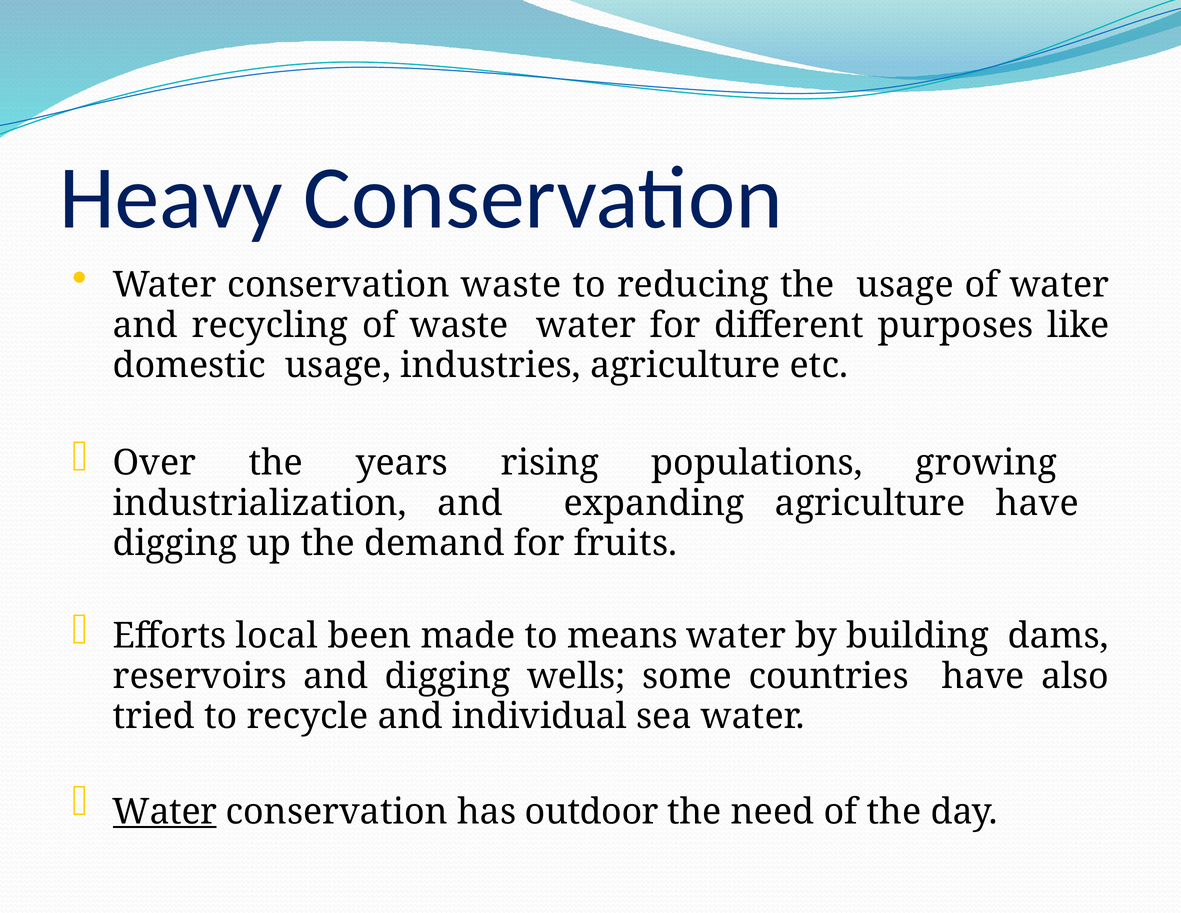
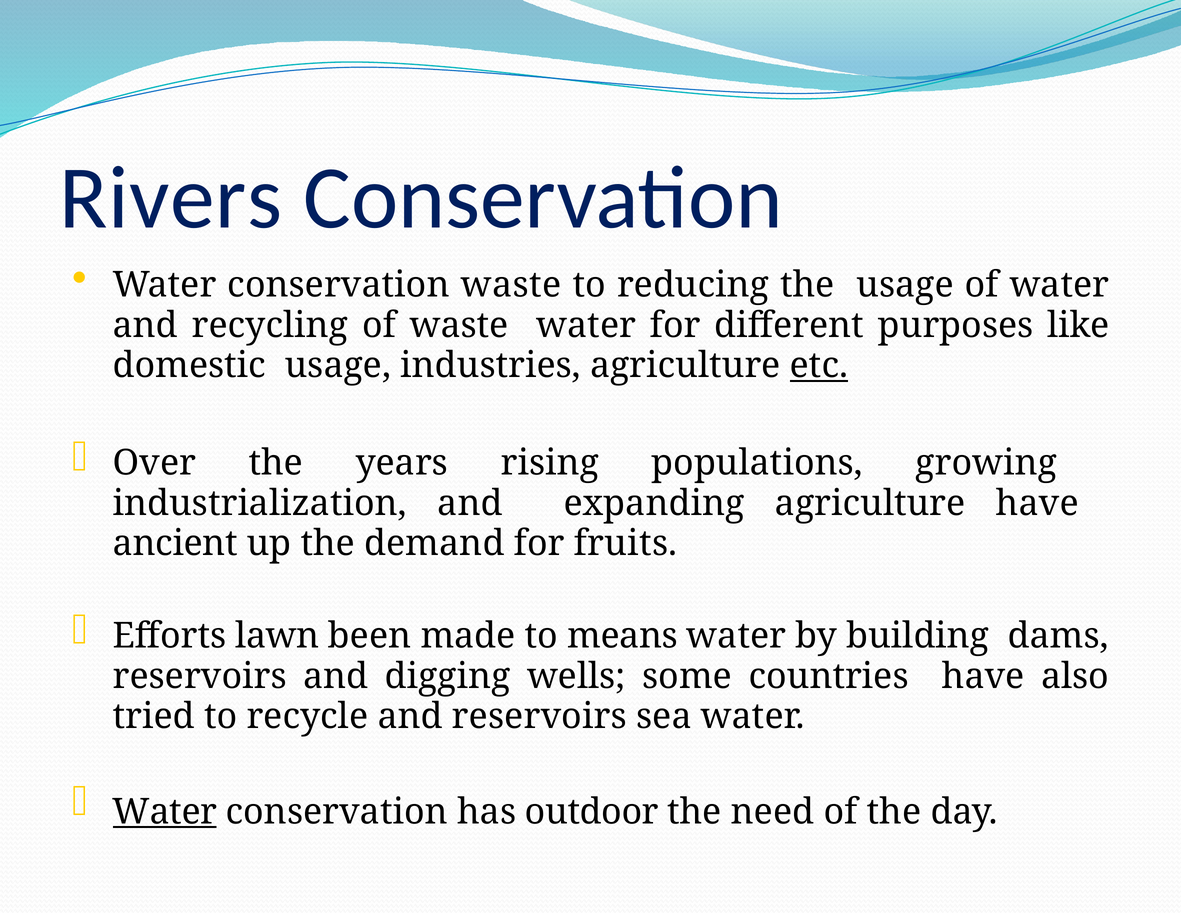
Heavy: Heavy -> Rivers (171, 198)
etc underline: none -> present (819, 365)
digging: digging -> ancient (175, 543)
local: local -> lawn (277, 636)
and individual: individual -> reservoirs (539, 716)
